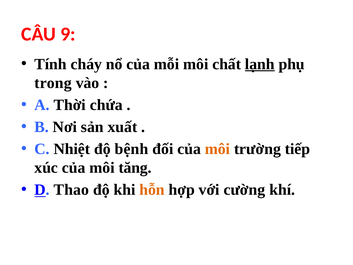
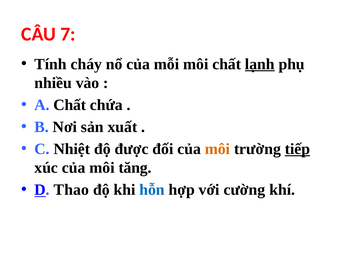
9: 9 -> 7 (68, 34)
trong: trong -> nhiều (53, 83)
A Thời: Thời -> Chất (70, 105)
bệnh: bệnh -> được (132, 149)
tiếp underline: none -> present (297, 149)
hỗn colour: orange -> blue (152, 190)
